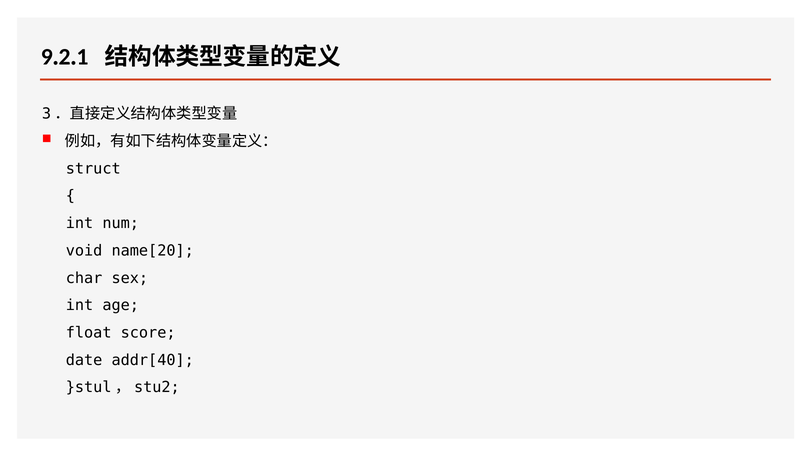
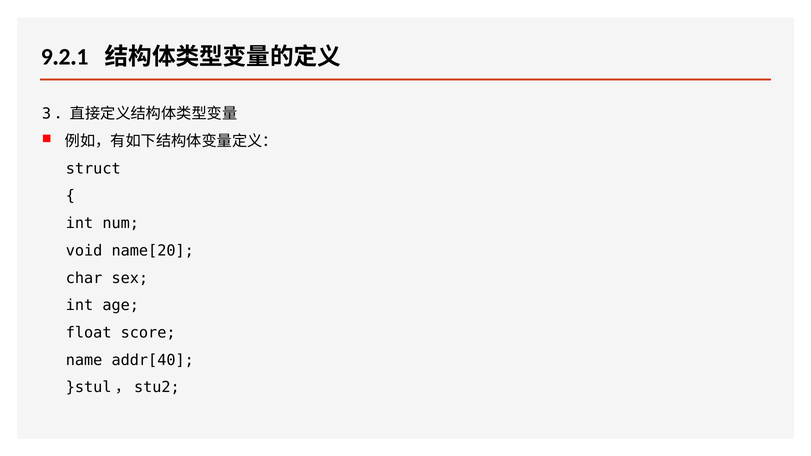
date: date -> name (84, 360)
